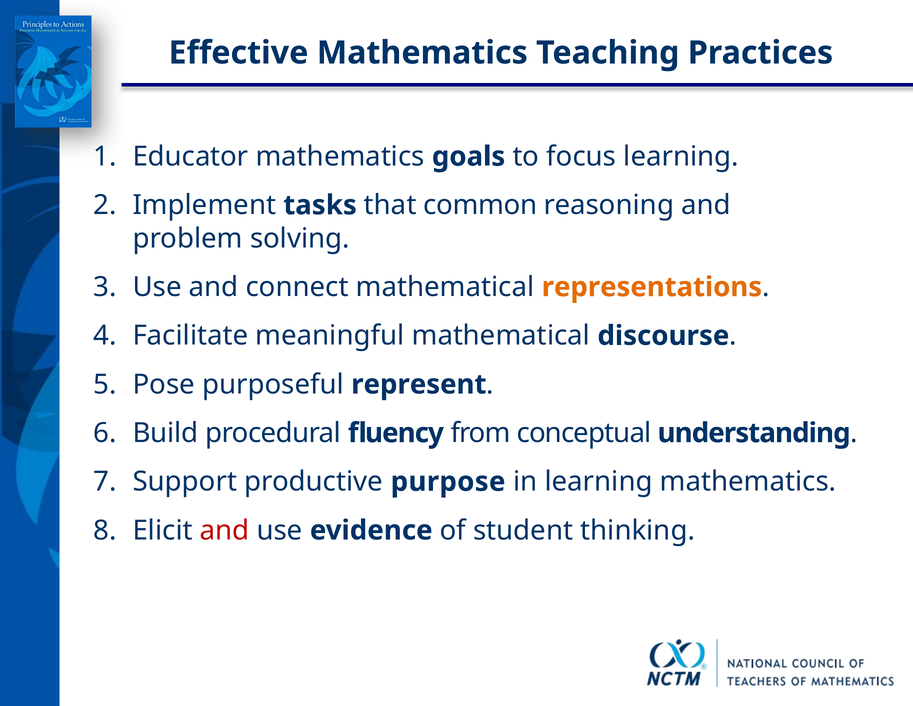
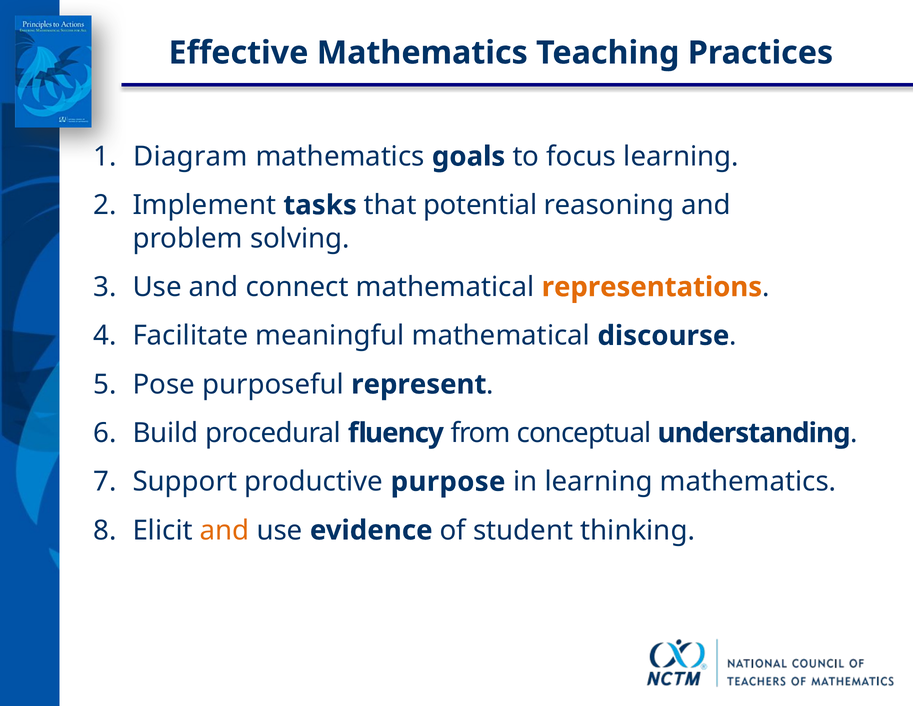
Educator: Educator -> Diagram (190, 156)
common: common -> potential (480, 205)
and colour: red -> orange (225, 530)
